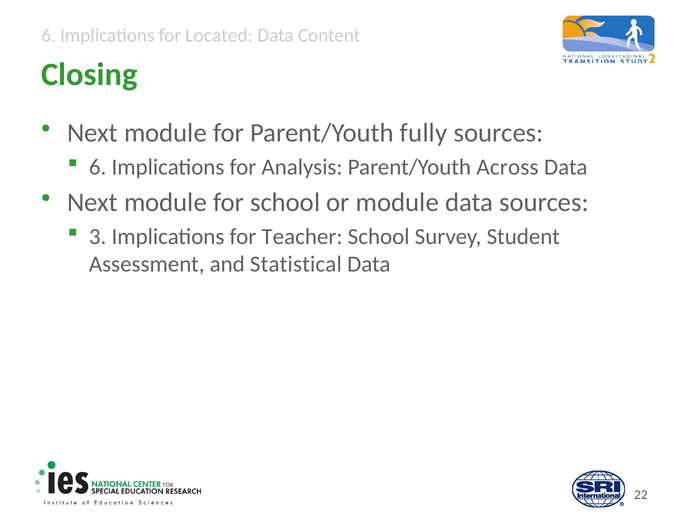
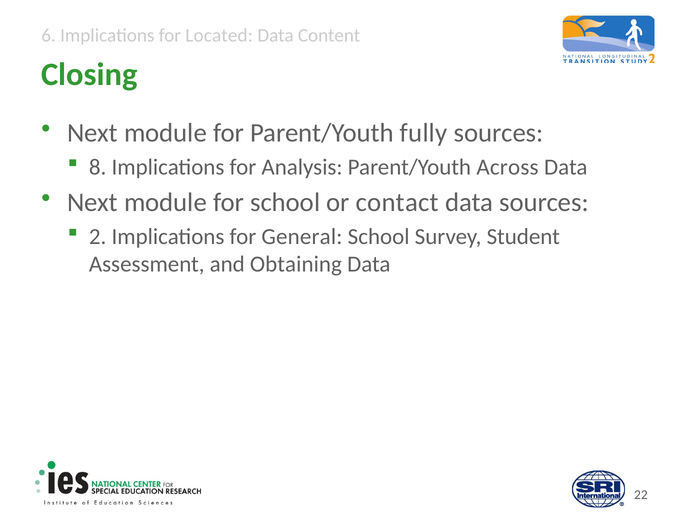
6: 6 -> 8 (98, 167)
or module: module -> contact (397, 203)
3: 3 -> 2 (98, 237)
Teacher: Teacher -> General (302, 237)
Statistical: Statistical -> Obtaining (296, 265)
